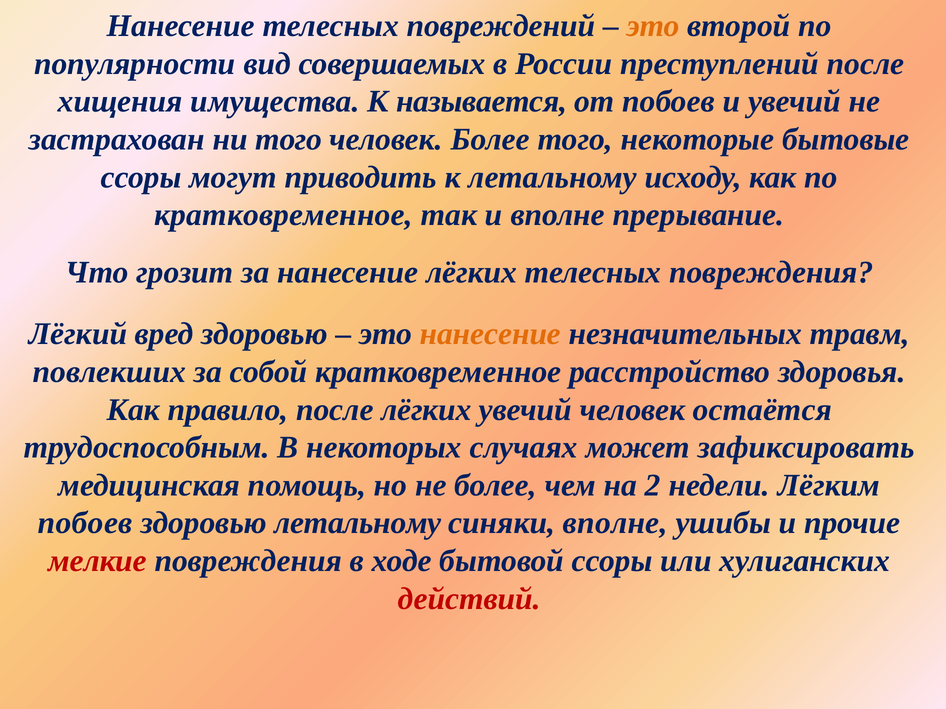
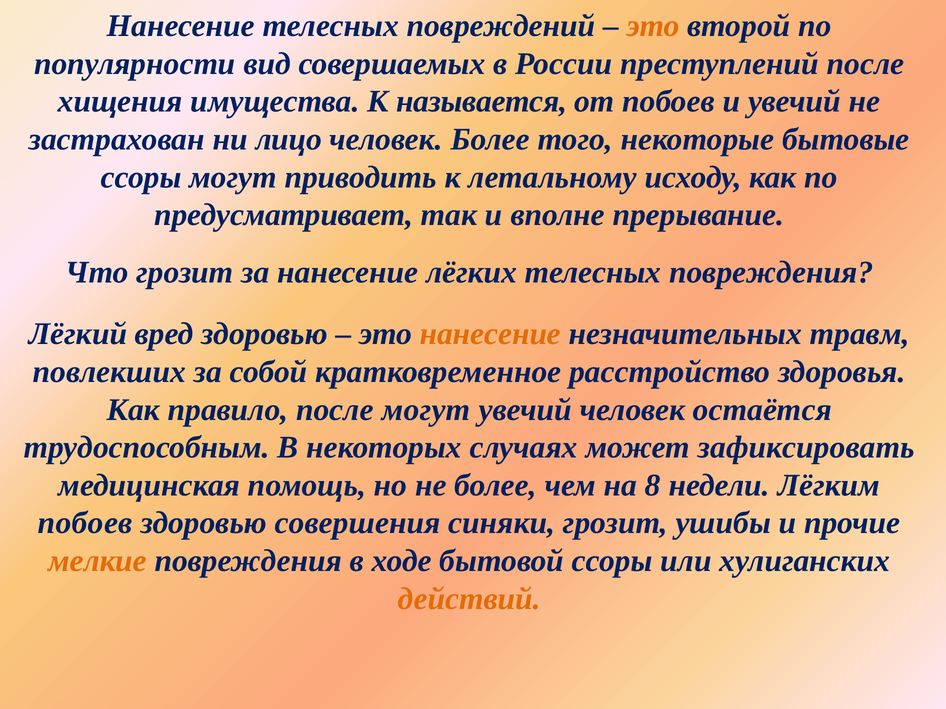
ни того: того -> лицо (289, 139)
кратковременное: кратковременное -> предусматривает (284, 215)
после лёгких: лёгких -> могут (426, 410)
2: 2 -> 8 (653, 486)
здоровью летальному: летальному -> совершения (358, 523)
синяки вполне: вполне -> грозит (615, 523)
мелкие colour: red -> orange (98, 561)
действий colour: red -> orange (469, 599)
